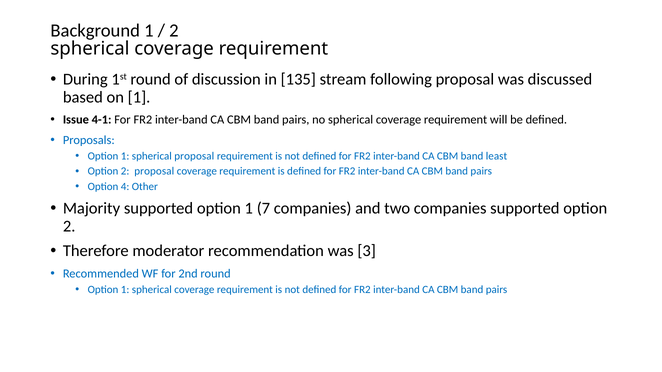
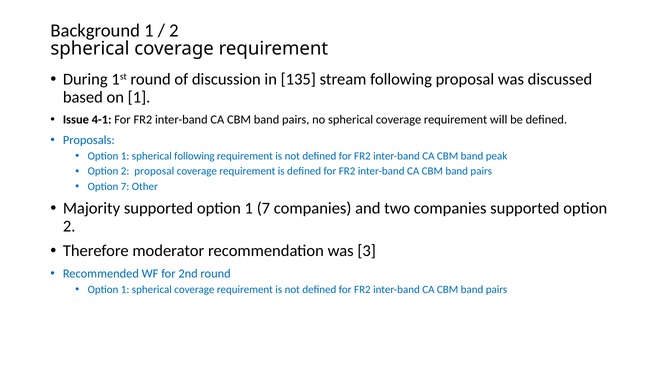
spherical proposal: proposal -> following (194, 156)
least: least -> peak (497, 156)
Option 4: 4 -> 7 (125, 187)
